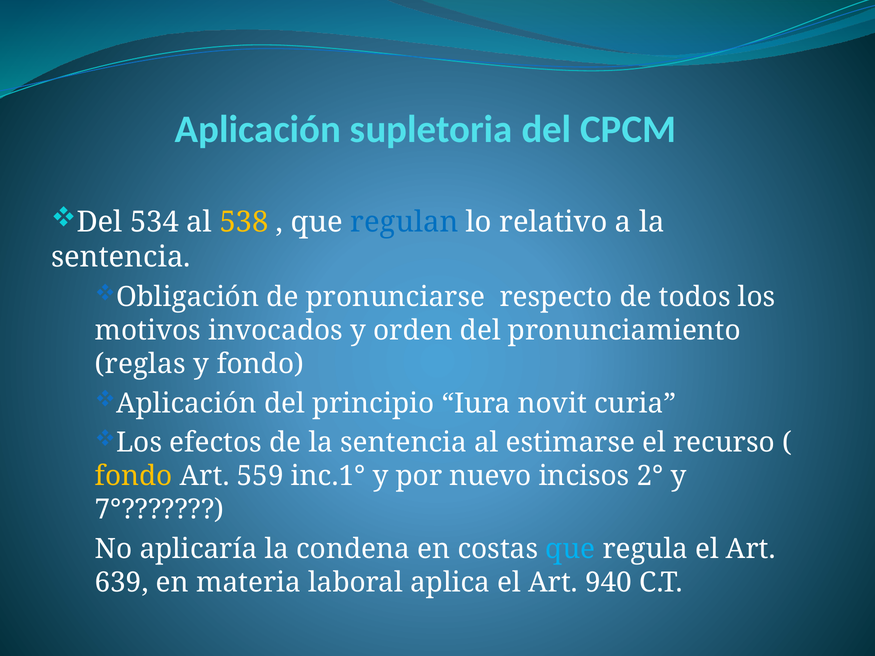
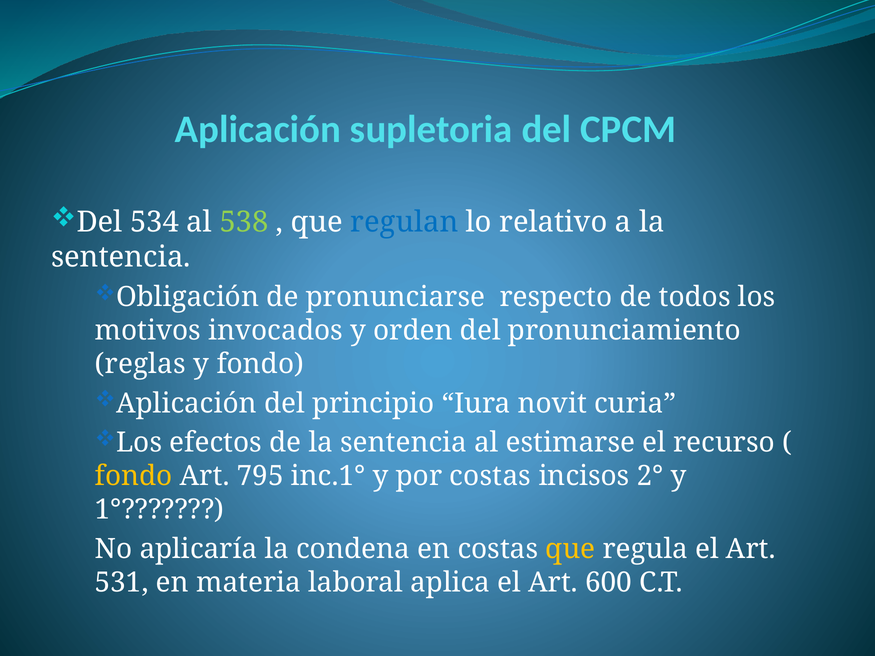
538 colour: yellow -> light green (244, 222)
559: 559 -> 795 (260, 476)
por nuevo: nuevo -> costas (490, 476)
7°: 7° -> 1° (159, 510)
que colour: light blue -> yellow (570, 549)
639: 639 -> 531 (122, 583)
940: 940 -> 600 (609, 583)
